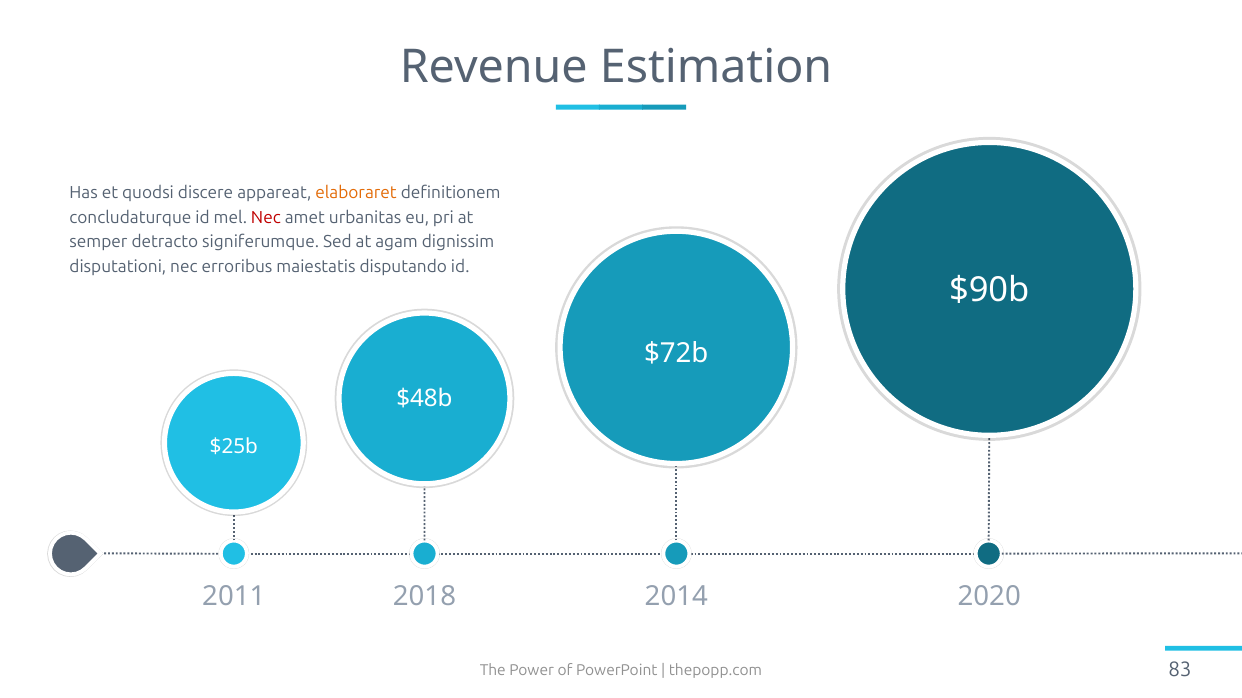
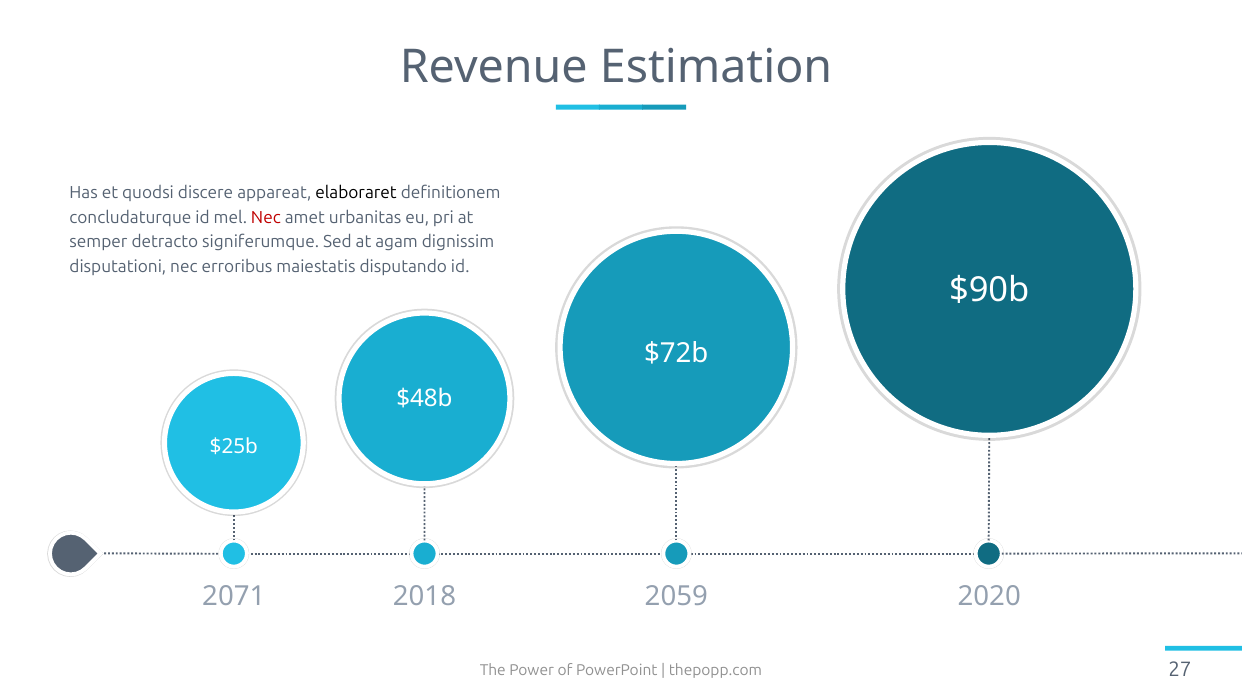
elaboraret colour: orange -> black (356, 193)
2011: 2011 -> 2071 (234, 597)
2014: 2014 -> 2059 (676, 597)
83: 83 -> 27 (1180, 670)
